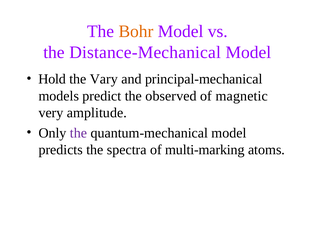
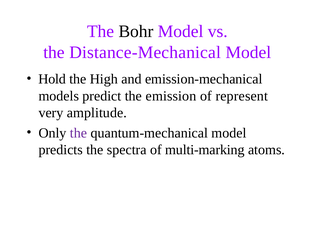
Bohr colour: orange -> black (136, 31)
Vary: Vary -> High (104, 79)
principal-mechanical: principal-mechanical -> emission-mechanical (204, 79)
observed: observed -> emission (171, 96)
magnetic: magnetic -> represent (242, 96)
